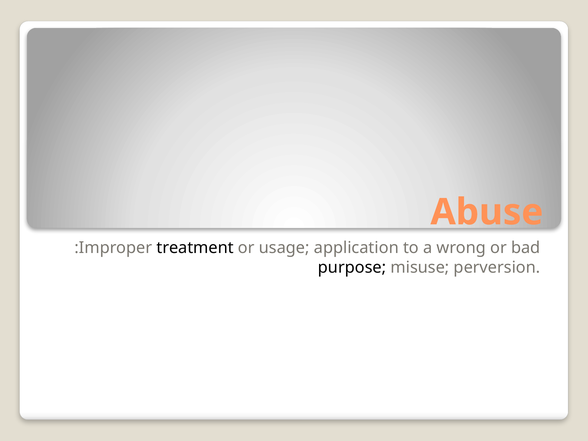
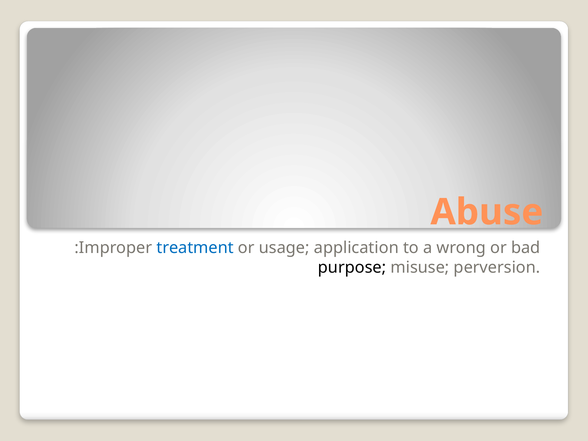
treatment colour: black -> blue (195, 248)
